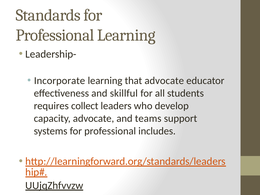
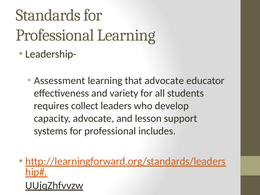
Incorporate: Incorporate -> Assessment (60, 81)
skillful: skillful -> variety (124, 93)
teams: teams -> lesson (148, 118)
